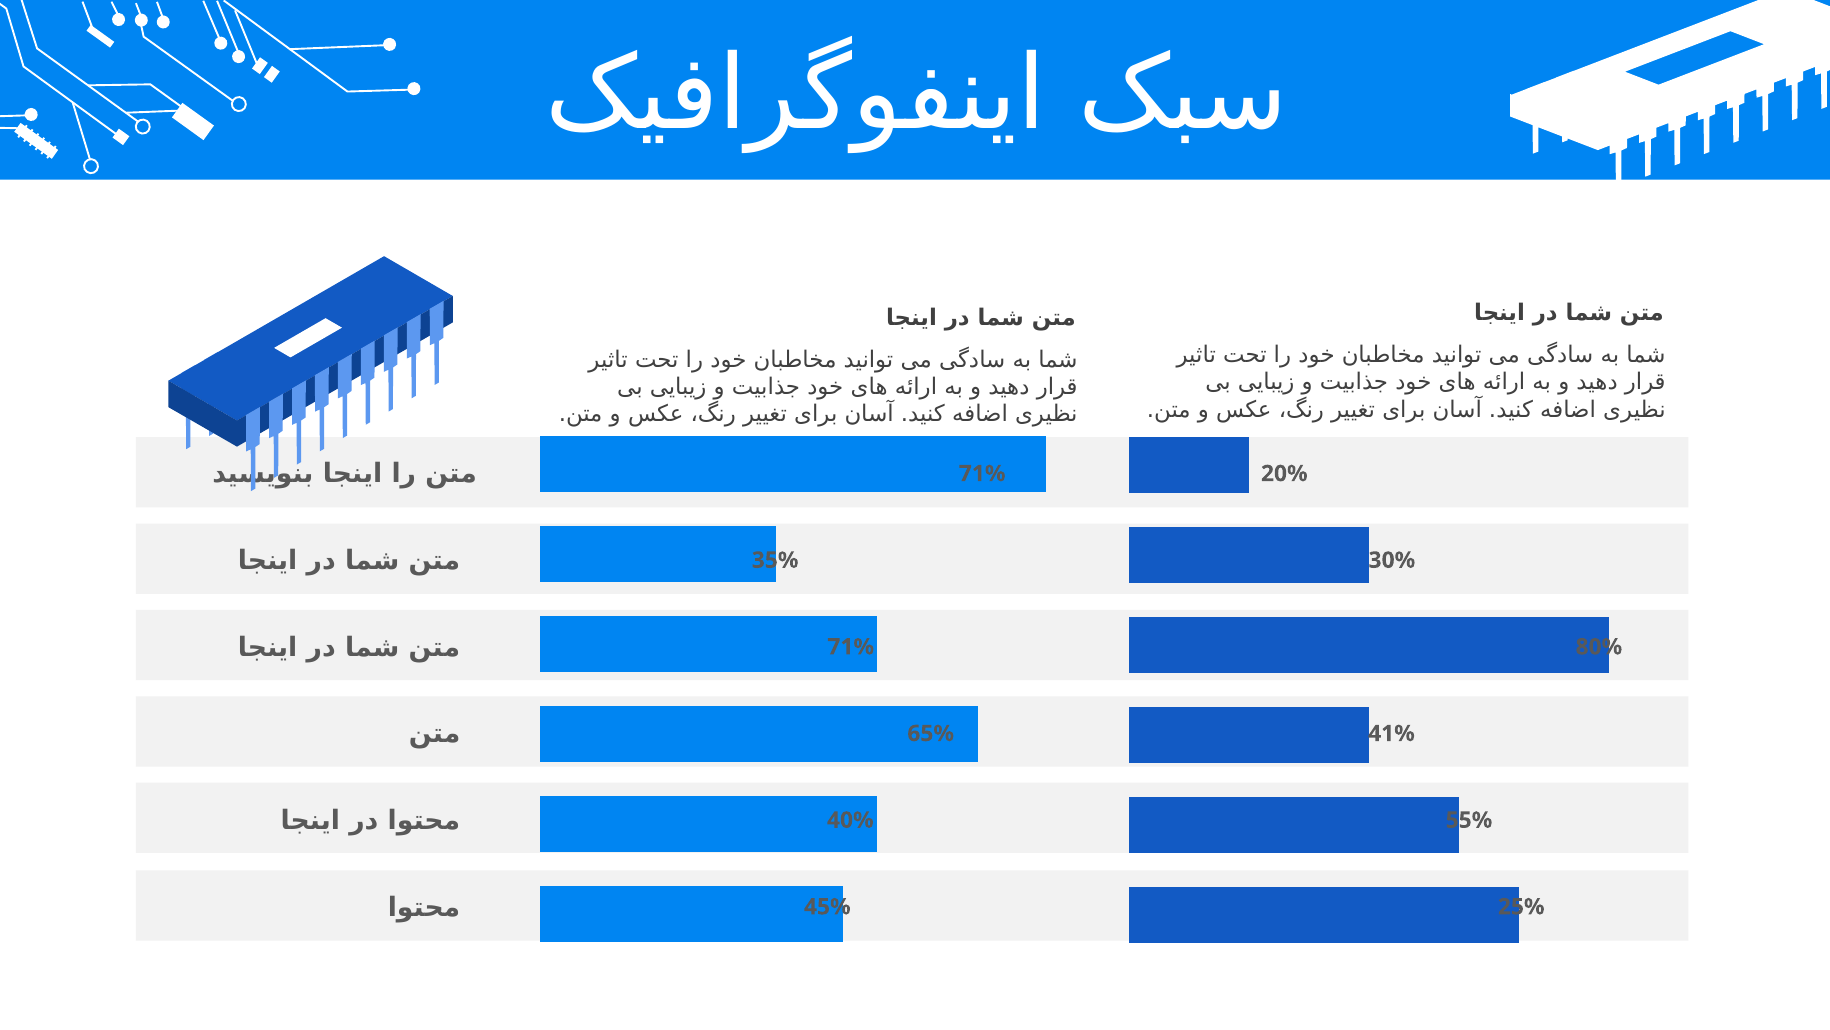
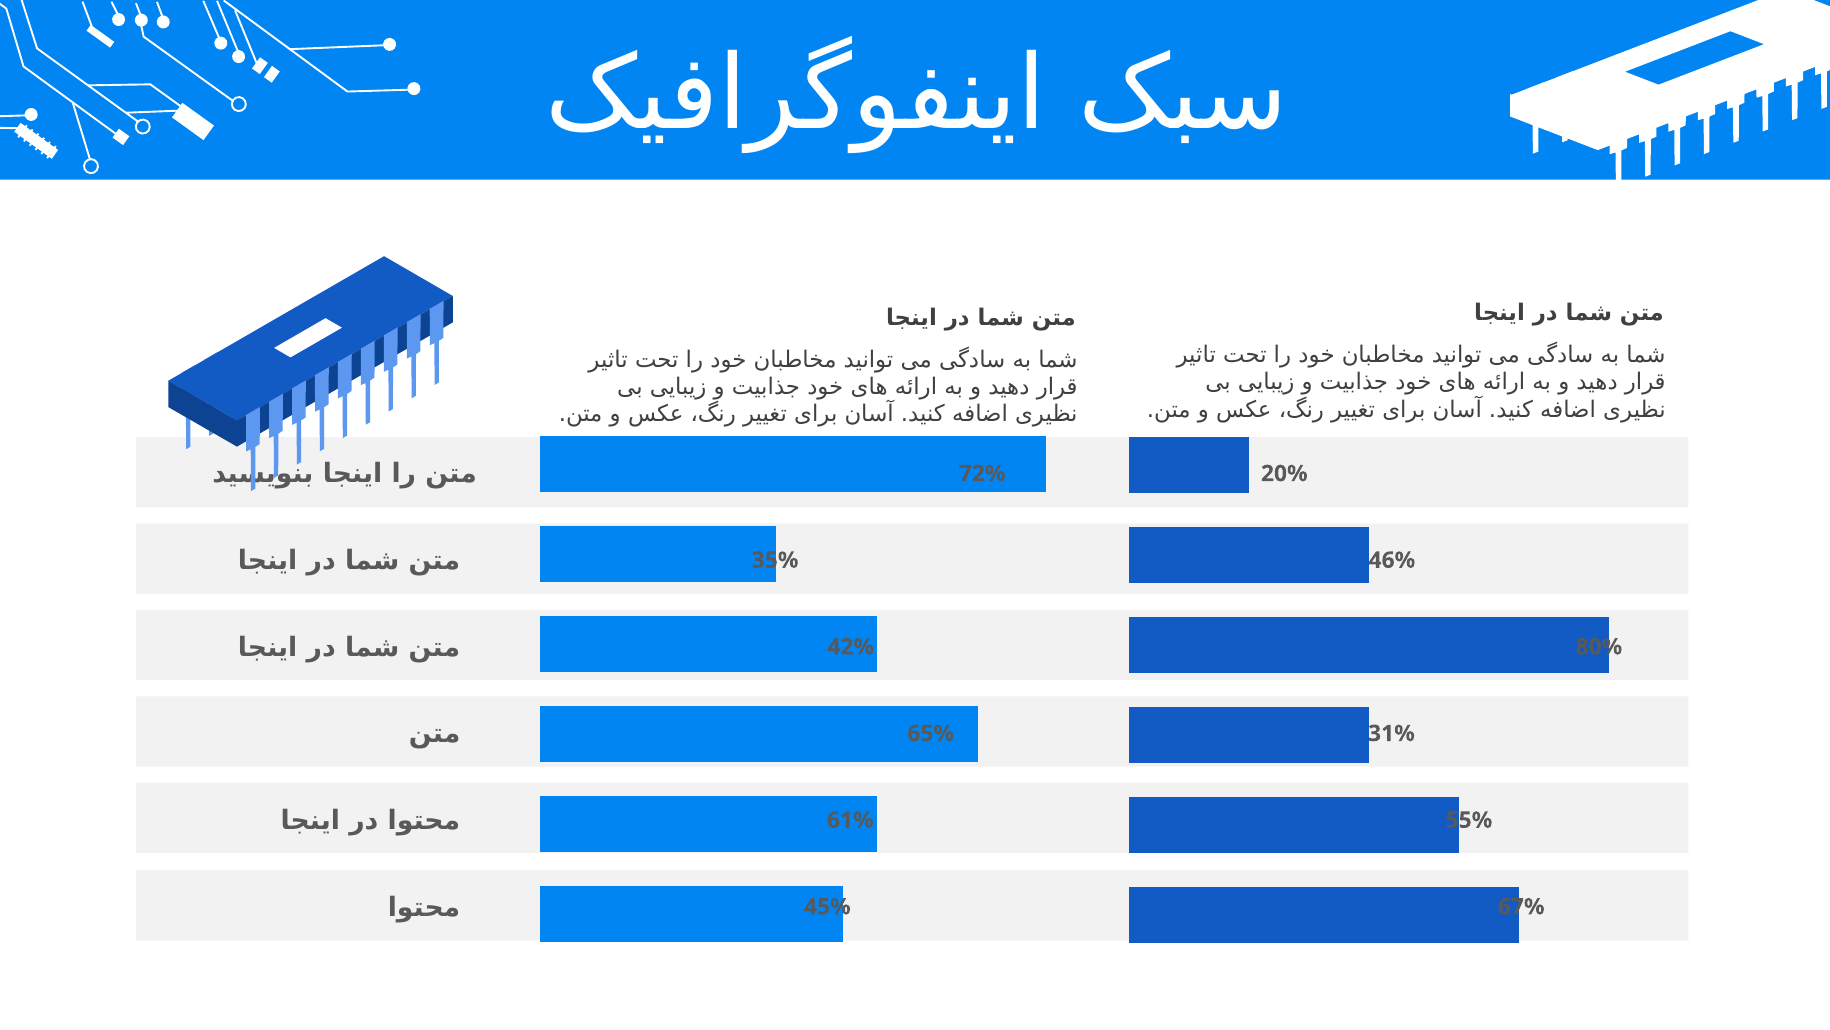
71%: 71% -> 72% (982, 473)
30%: 30% -> 46% (1392, 560)
71%: 71% -> 42% (851, 647)
41%: 41% -> 31% (1391, 733)
40%: 40% -> 61% (850, 820)
25%: 25% -> 67% (1521, 906)
